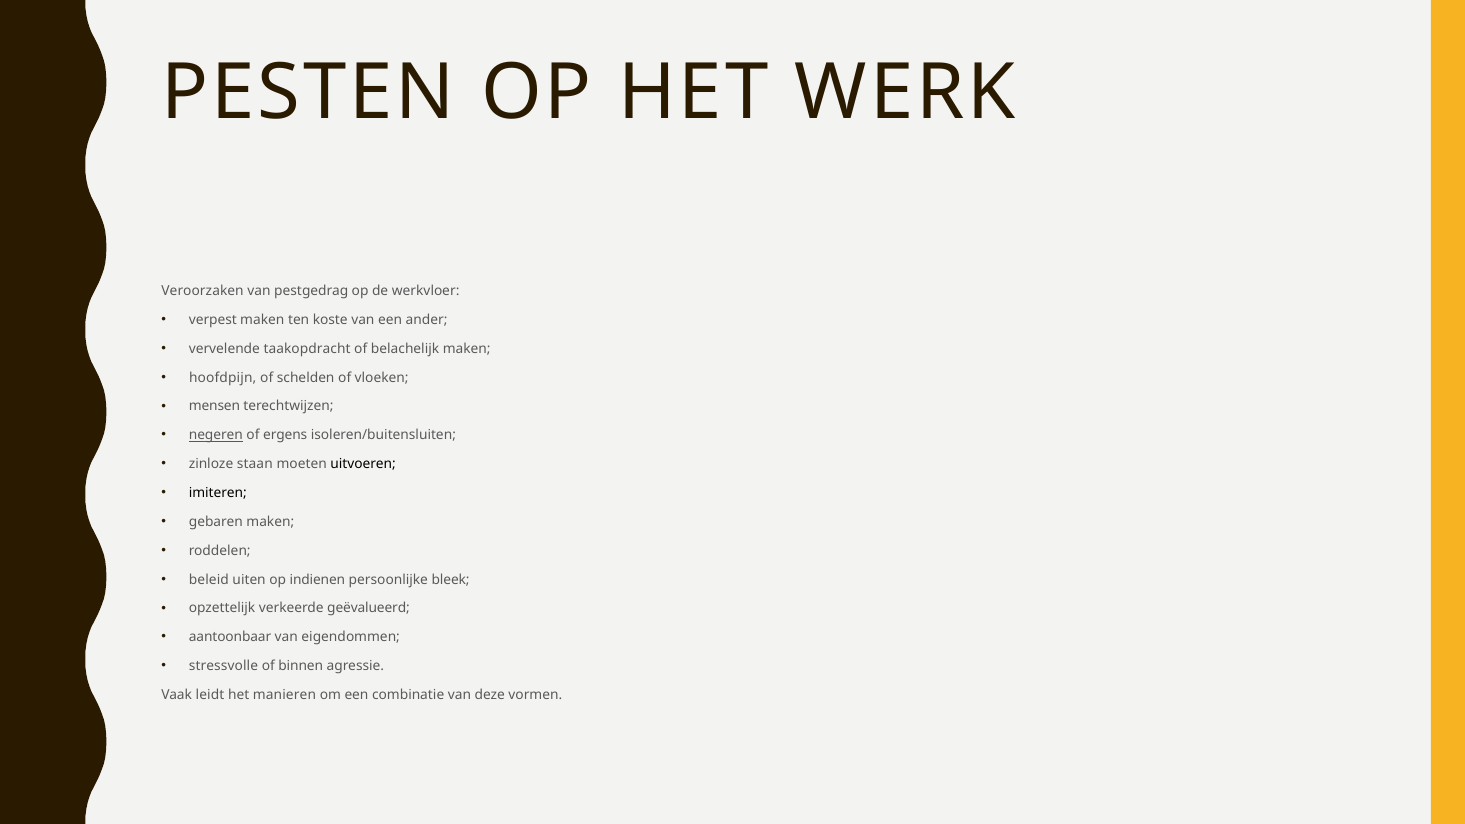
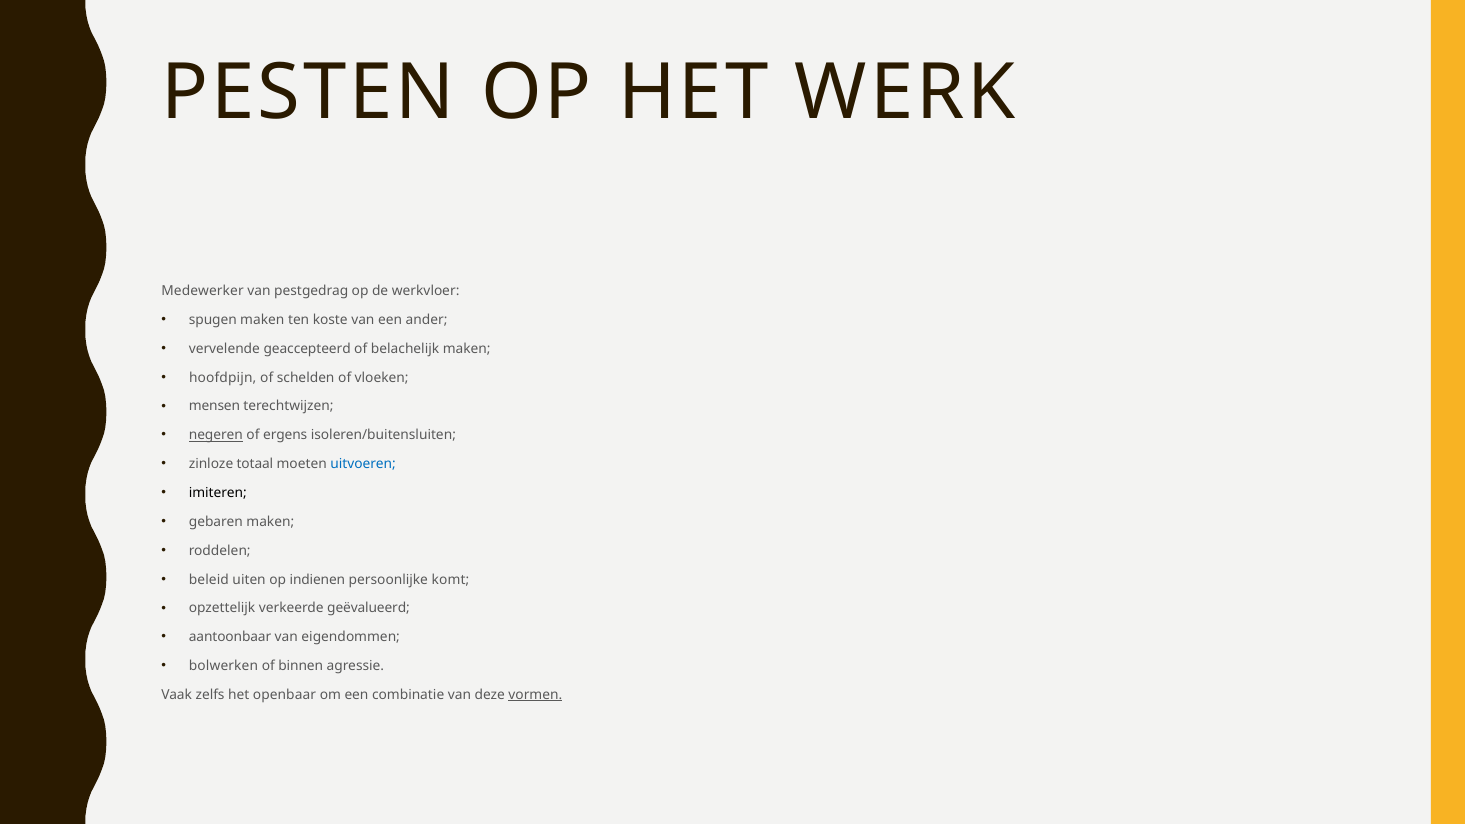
Veroorzaken: Veroorzaken -> Medewerker (203, 291)
verpest: verpest -> spugen (213, 320)
taakopdracht: taakopdracht -> geaccepteerd (307, 349)
staan: staan -> totaal (255, 464)
uitvoeren colour: black -> blue (363, 464)
bleek: bleek -> komt (450, 580)
stressvolle: stressvolle -> bolwerken (223, 666)
leidt: leidt -> zelfs (210, 695)
manieren: manieren -> openbaar (284, 695)
vormen underline: none -> present (535, 695)
